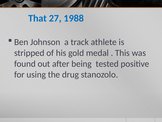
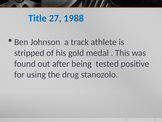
That: That -> Title (38, 18)
